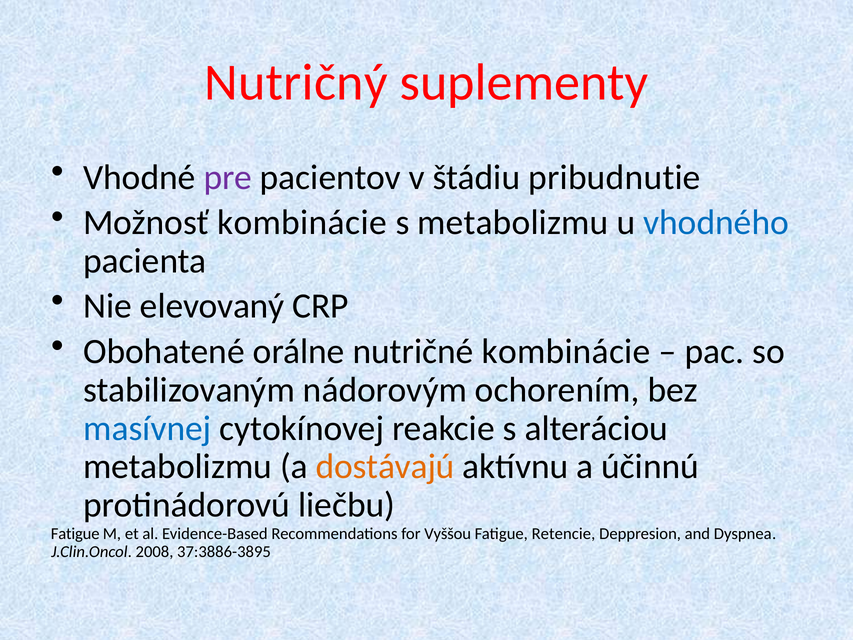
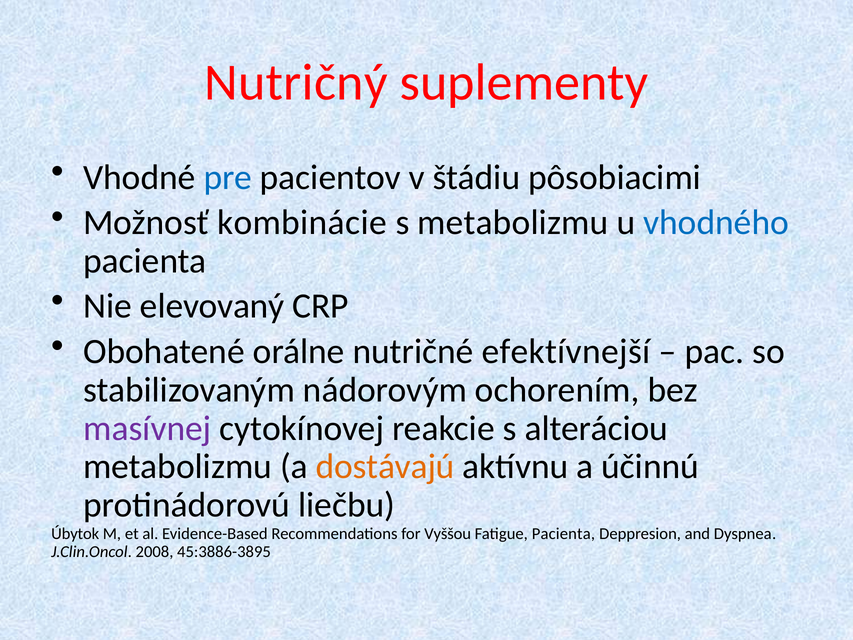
pre colour: purple -> blue (228, 177)
pribudnutie: pribudnutie -> pôsobiacimi (615, 177)
nutričné kombinácie: kombinácie -> efektívnejší (566, 351)
masívnej colour: blue -> purple (147, 428)
Fatigue: Fatigue -> Úbytok (75, 534)
Fatigue Retencie: Retencie -> Pacienta (563, 534)
37:3886-3895: 37:3886-3895 -> 45:3886-3895 (224, 552)
